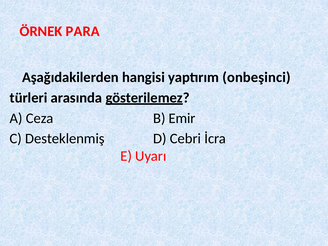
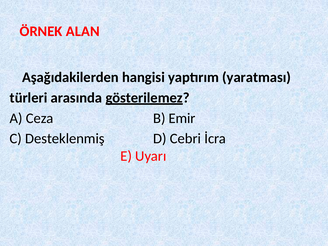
PARA: PARA -> ALAN (83, 31)
onbeşinci: onbeşinci -> yaratması (257, 77)
